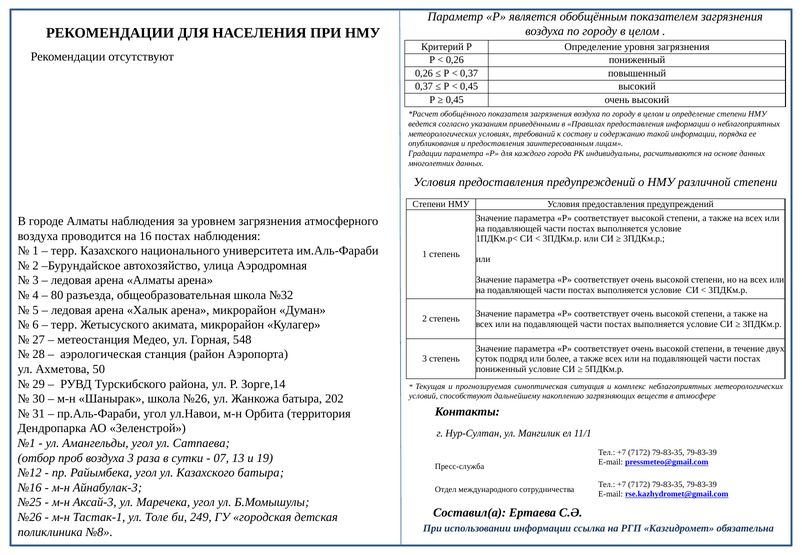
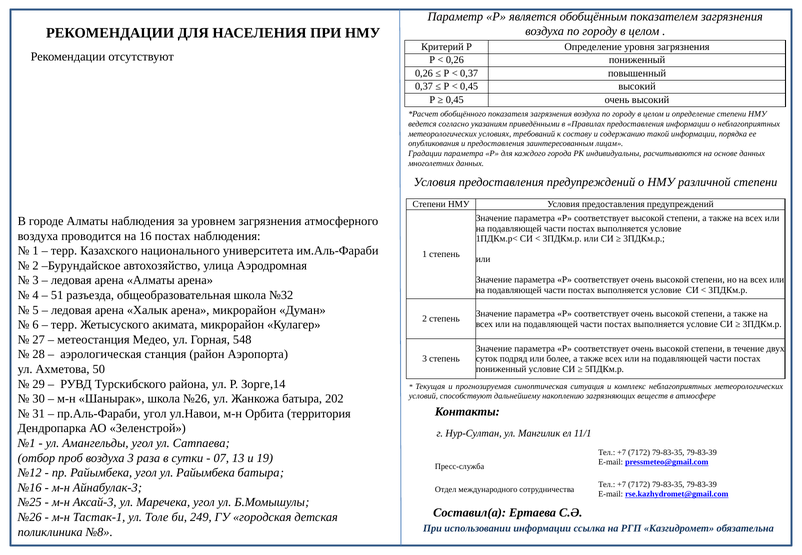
80: 80 -> 51 (57, 295)
ул Казахского: Казахского -> Райымбека (206, 473)
